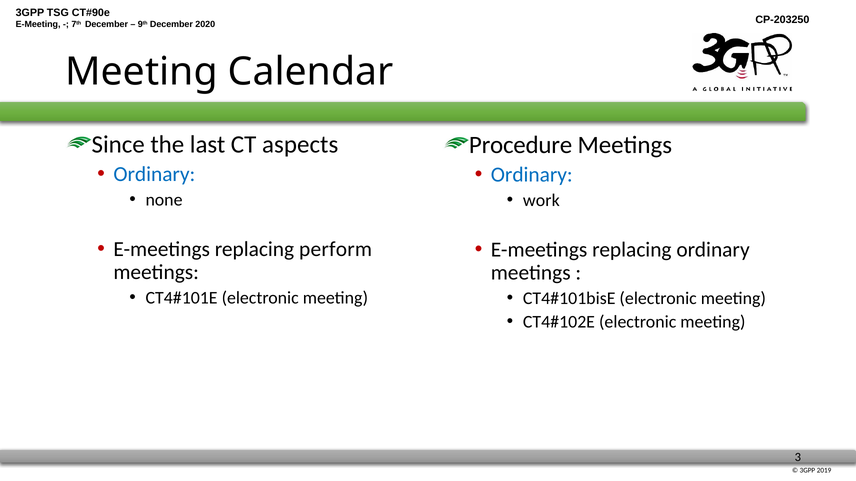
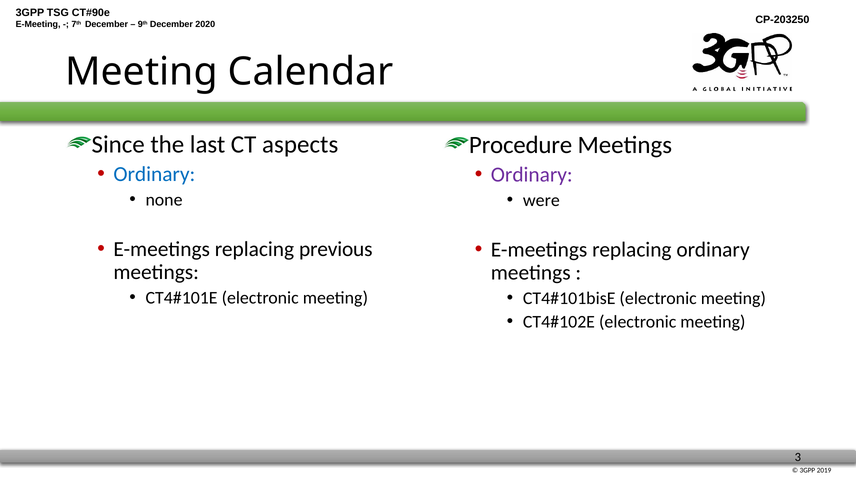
Ordinary colour: blue -> purple (532, 175)
work: work -> were (541, 200)
perform: perform -> previous (336, 249)
